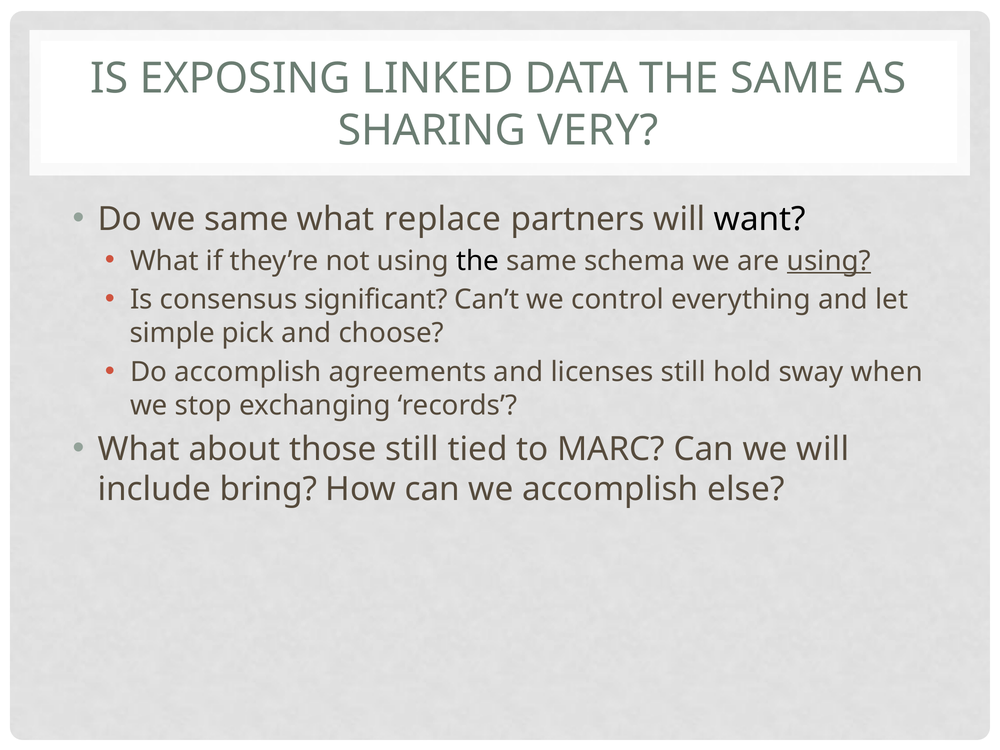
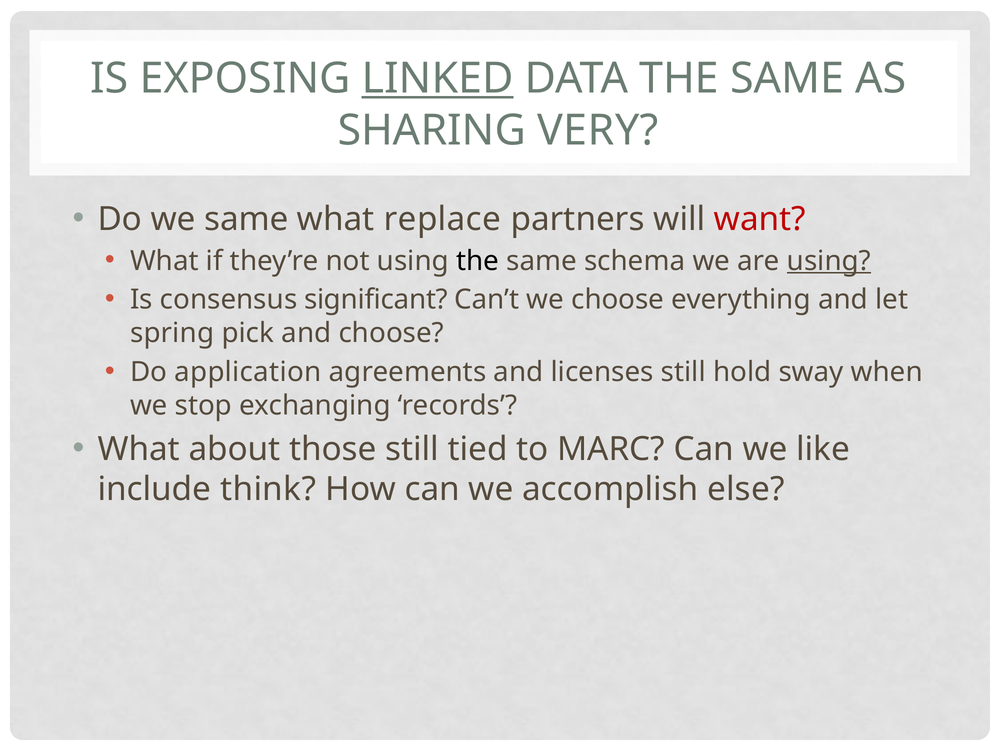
LINKED underline: none -> present (438, 79)
want colour: black -> red (760, 219)
we control: control -> choose (618, 300)
simple: simple -> spring (172, 333)
Do accomplish: accomplish -> application (248, 372)
we will: will -> like (823, 449)
bring: bring -> think (268, 489)
